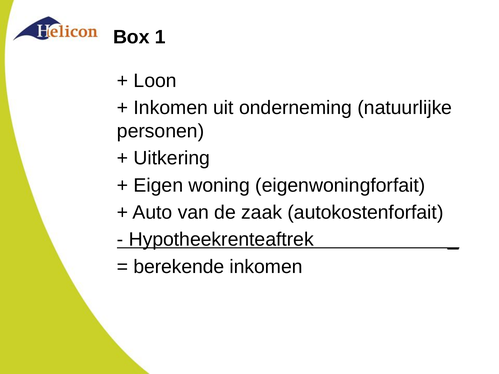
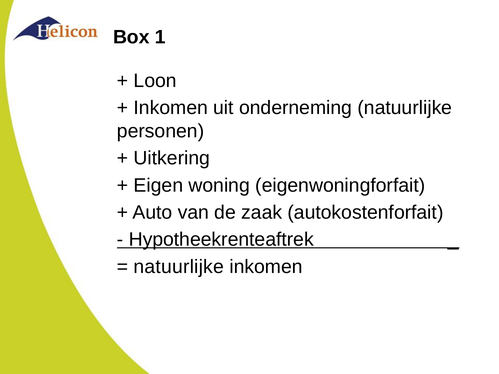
berekende: berekende -> natuurlijke (179, 267)
